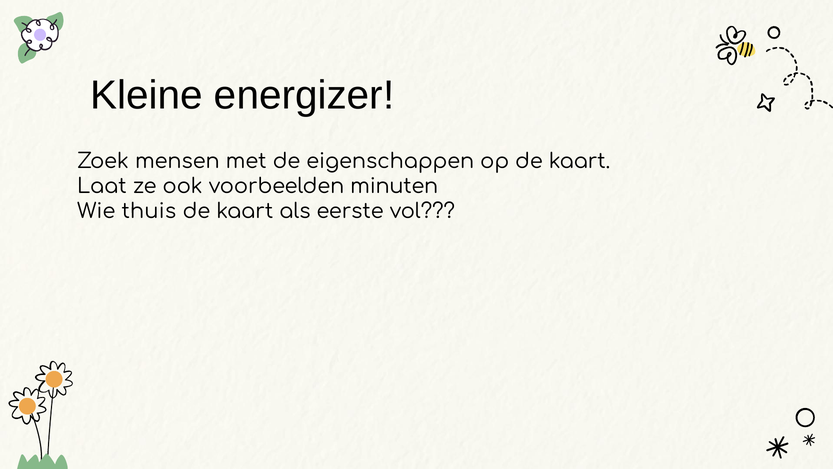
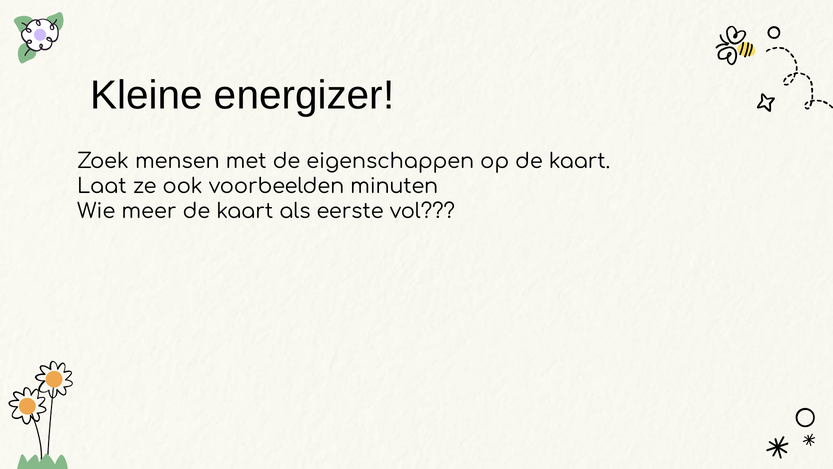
thuis: thuis -> meer (149, 211)
